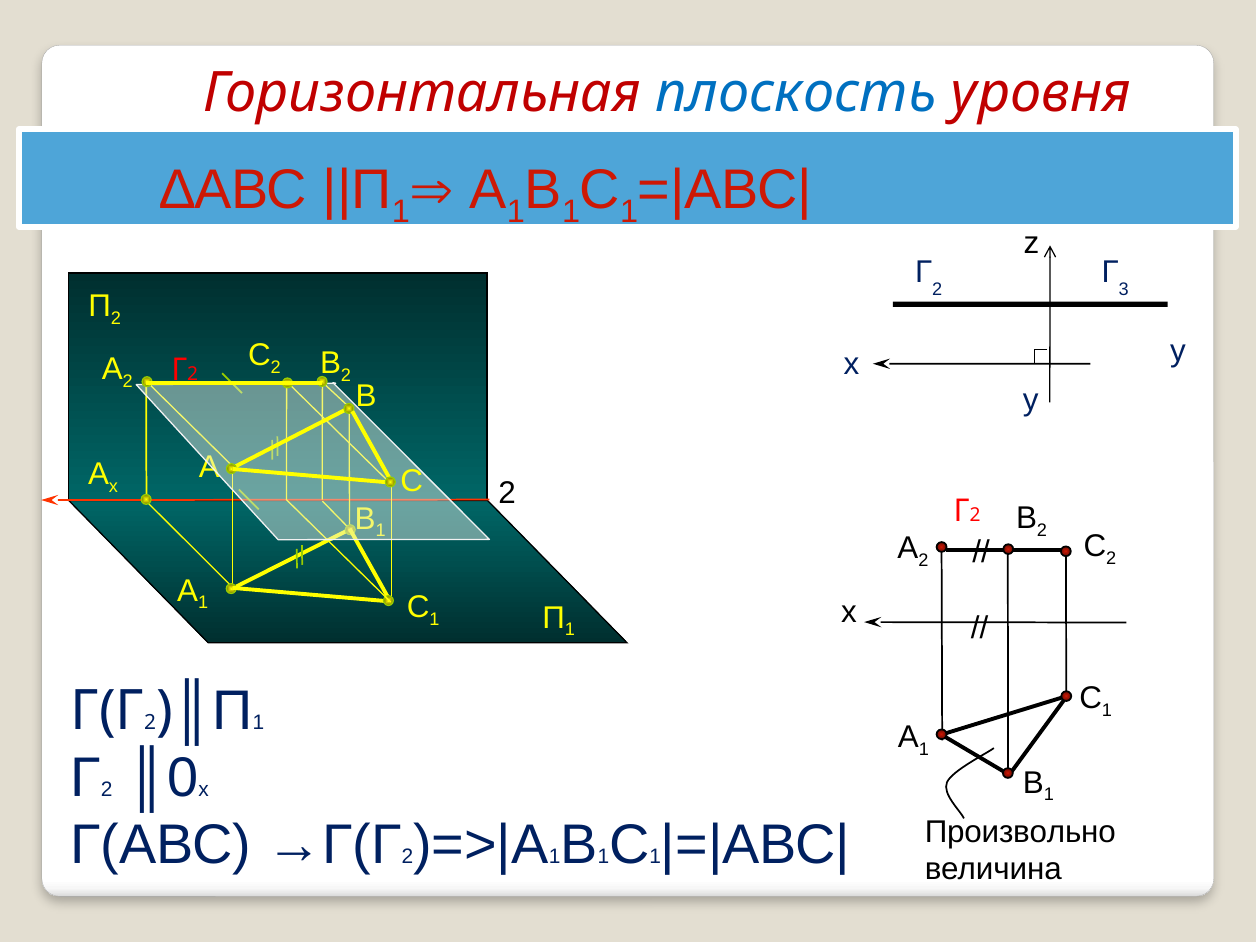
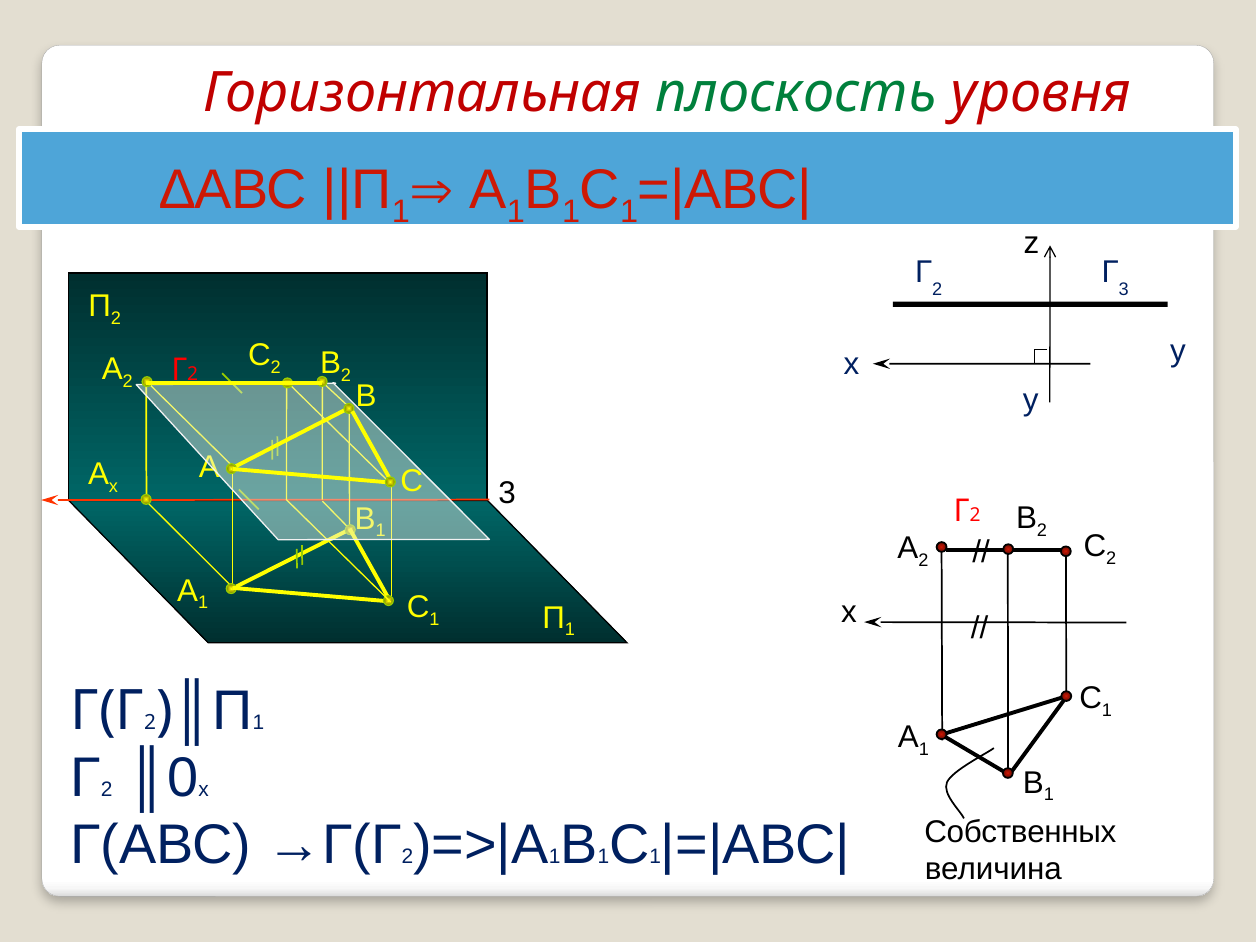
плоскость colour: blue -> green (796, 93)
x 2: 2 -> 3 (507, 493)
Произвольно: Произвольно -> Собственных (1020, 832)
